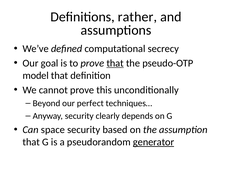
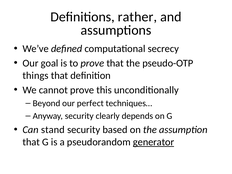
that underline: present -> none (115, 63)
model: model -> things (36, 76)
space: space -> stand (53, 130)
